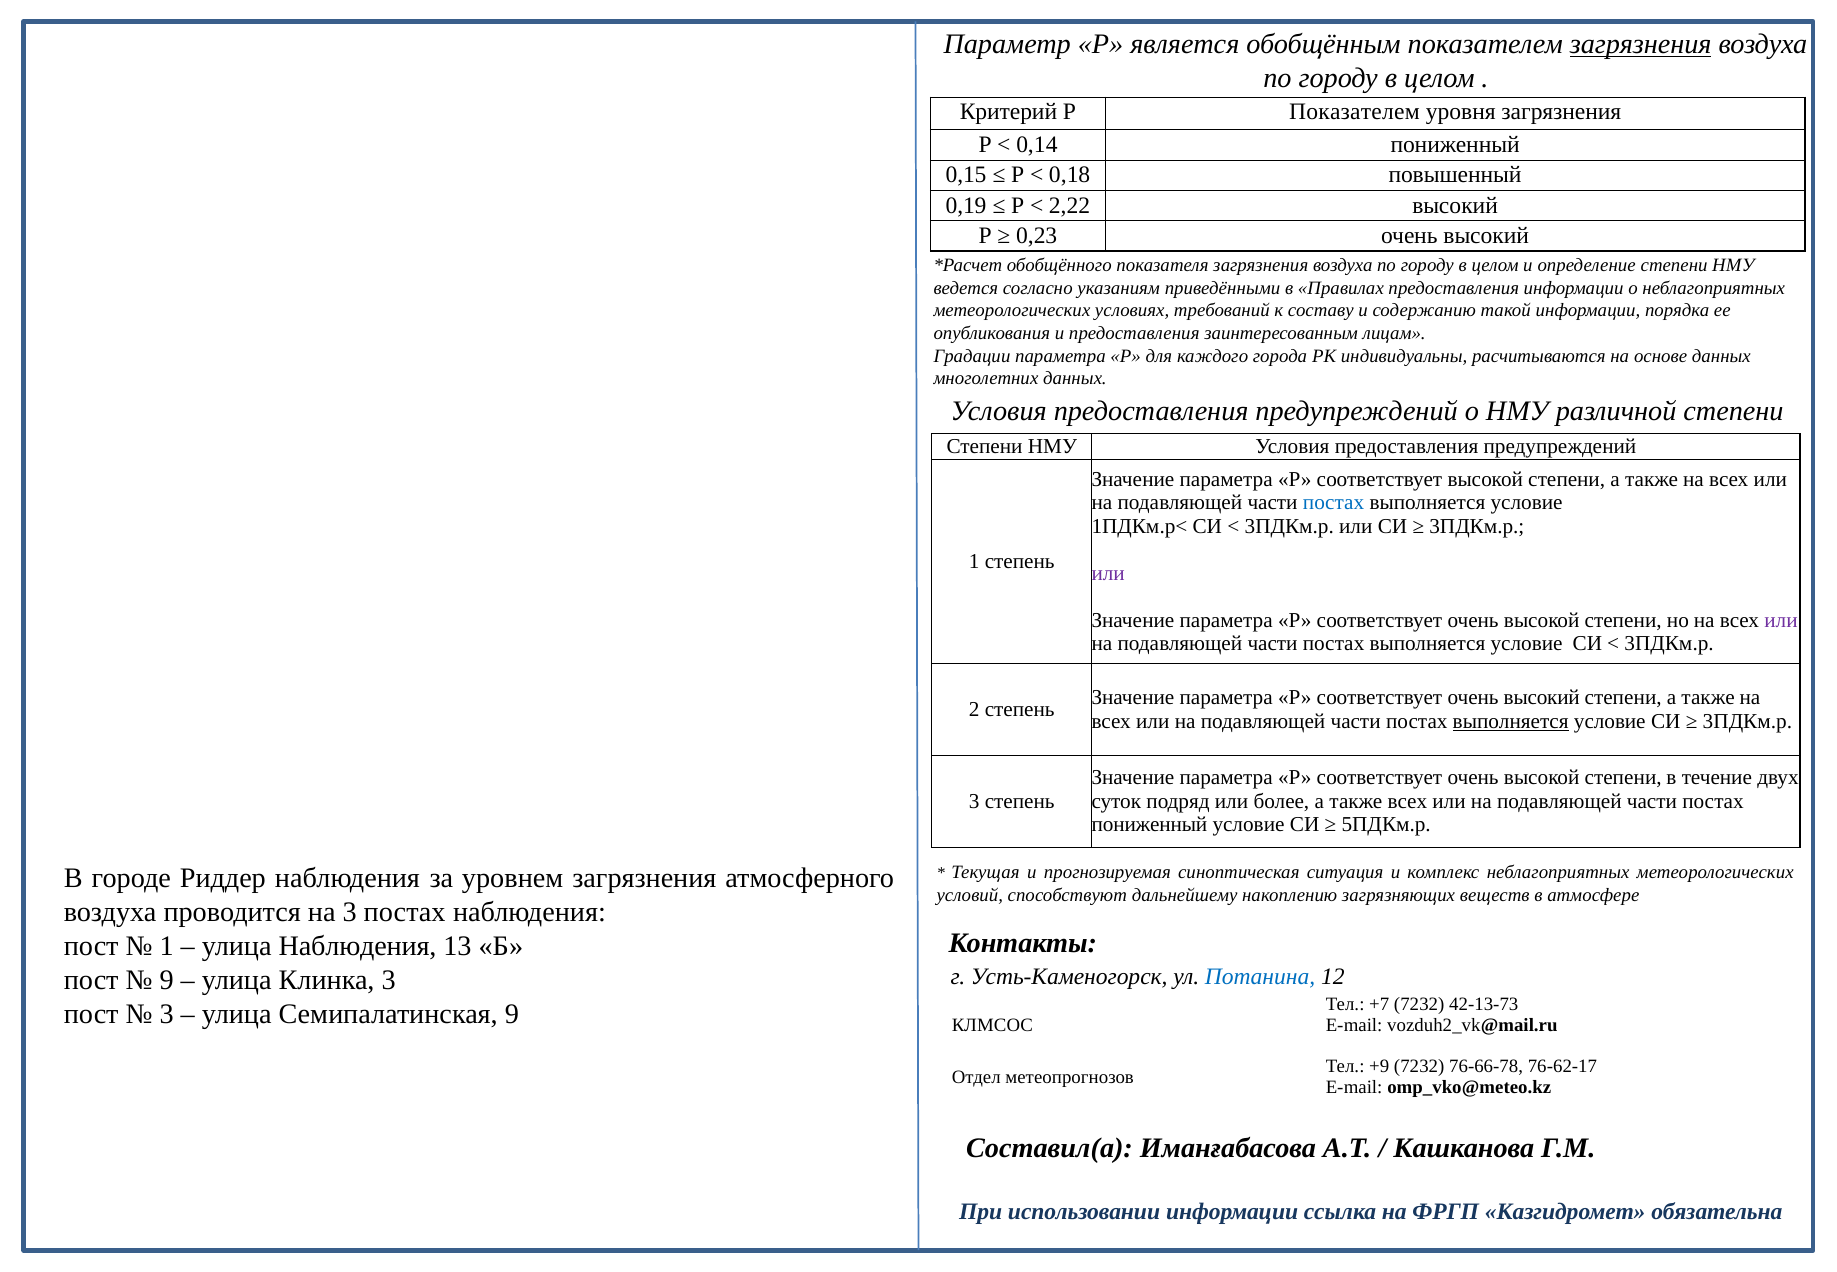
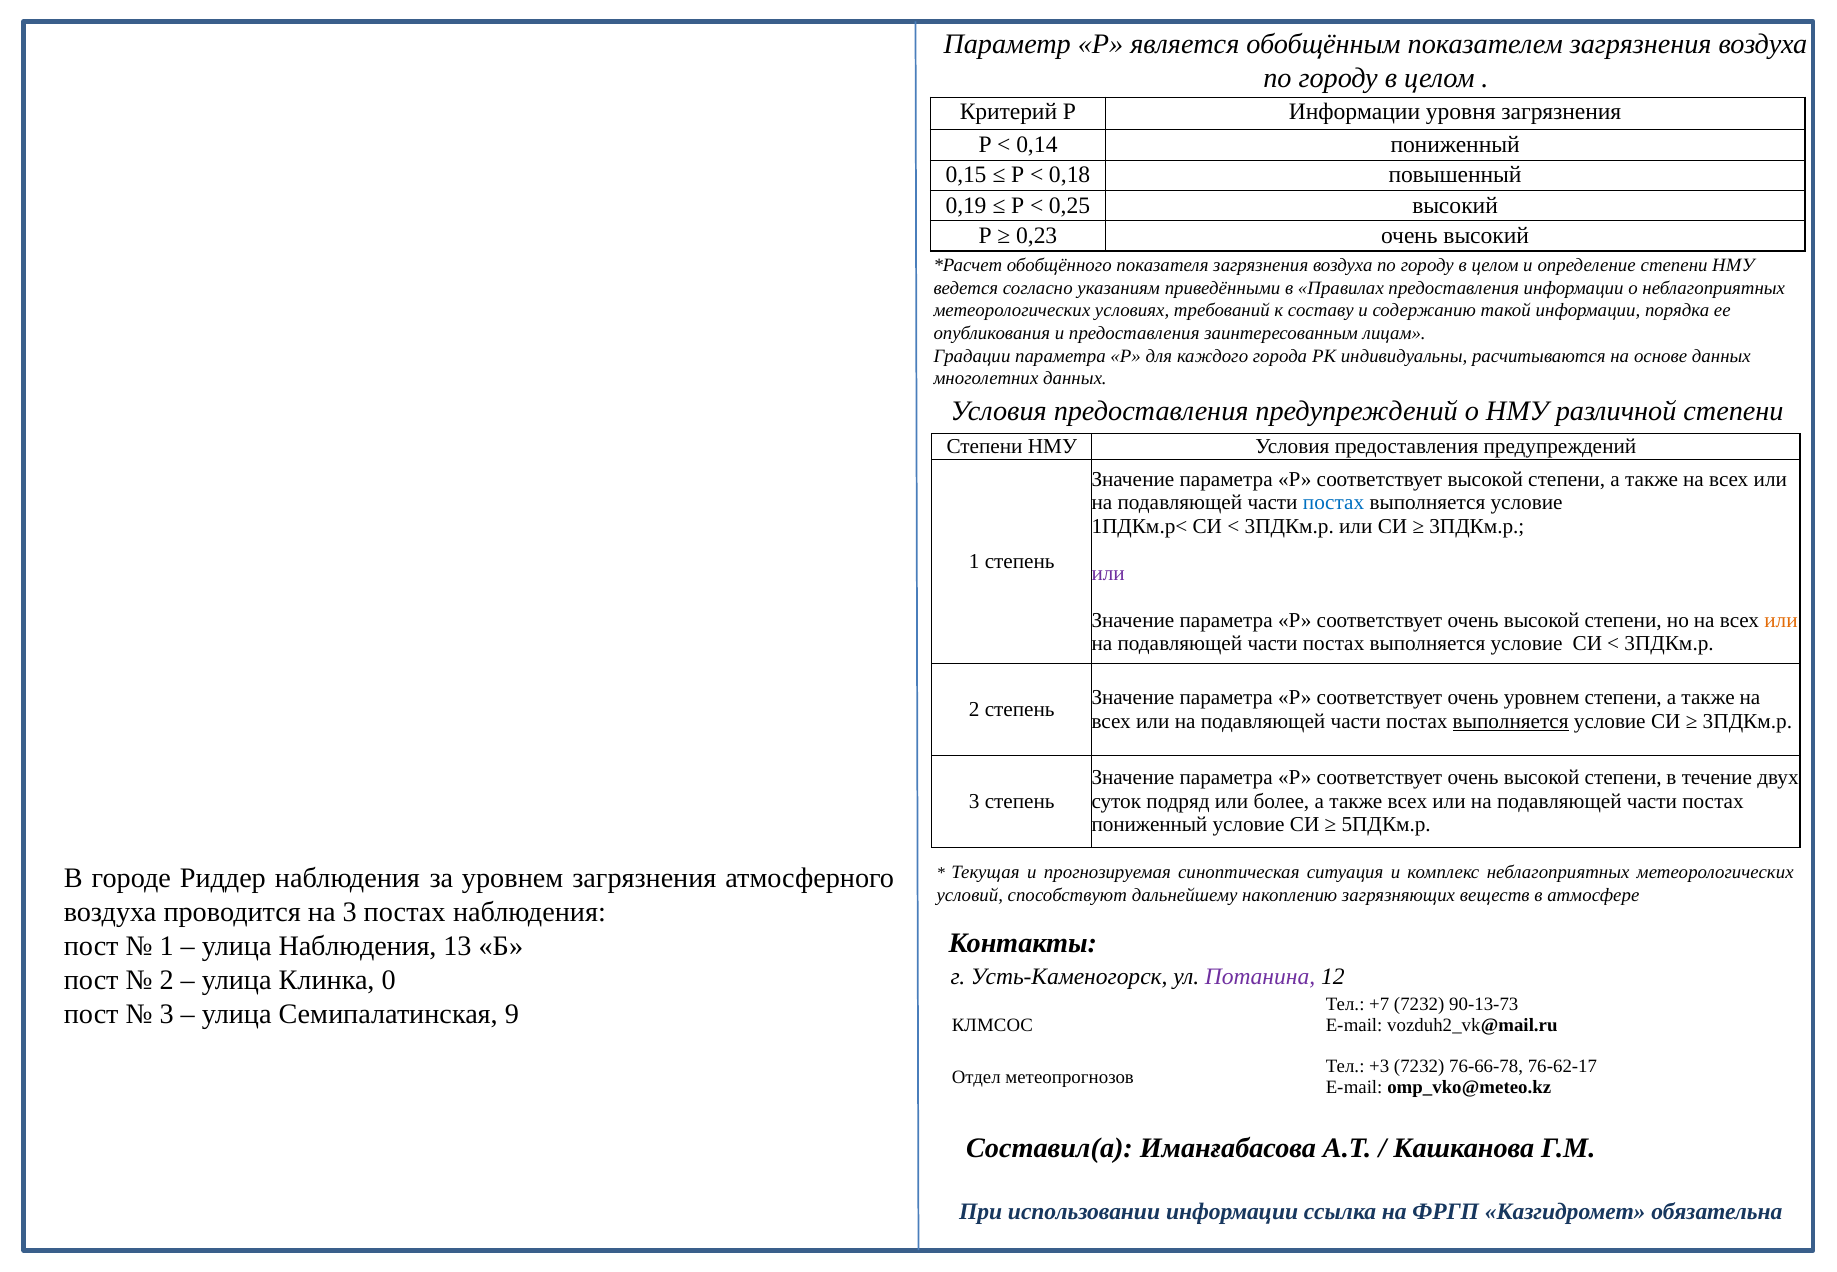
загрязнения underline: present -> none (1641, 44)
Р Показателем: Показателем -> Информации (1355, 112)
2,22: 2,22 -> 0,25 (1070, 205)
или colour: purple -> orange (1781, 620)
соответствует очень высокий: высокий -> уровнем (1542, 698)
Потанина colour: blue -> purple (1260, 976)
9: 9 -> 2 (167, 980)
Клинка 3: 3 -> 0 (389, 980)
42-13-73: 42-13-73 -> 90-13-73 (1484, 1004)
+9: +9 -> +3 (1379, 1066)
